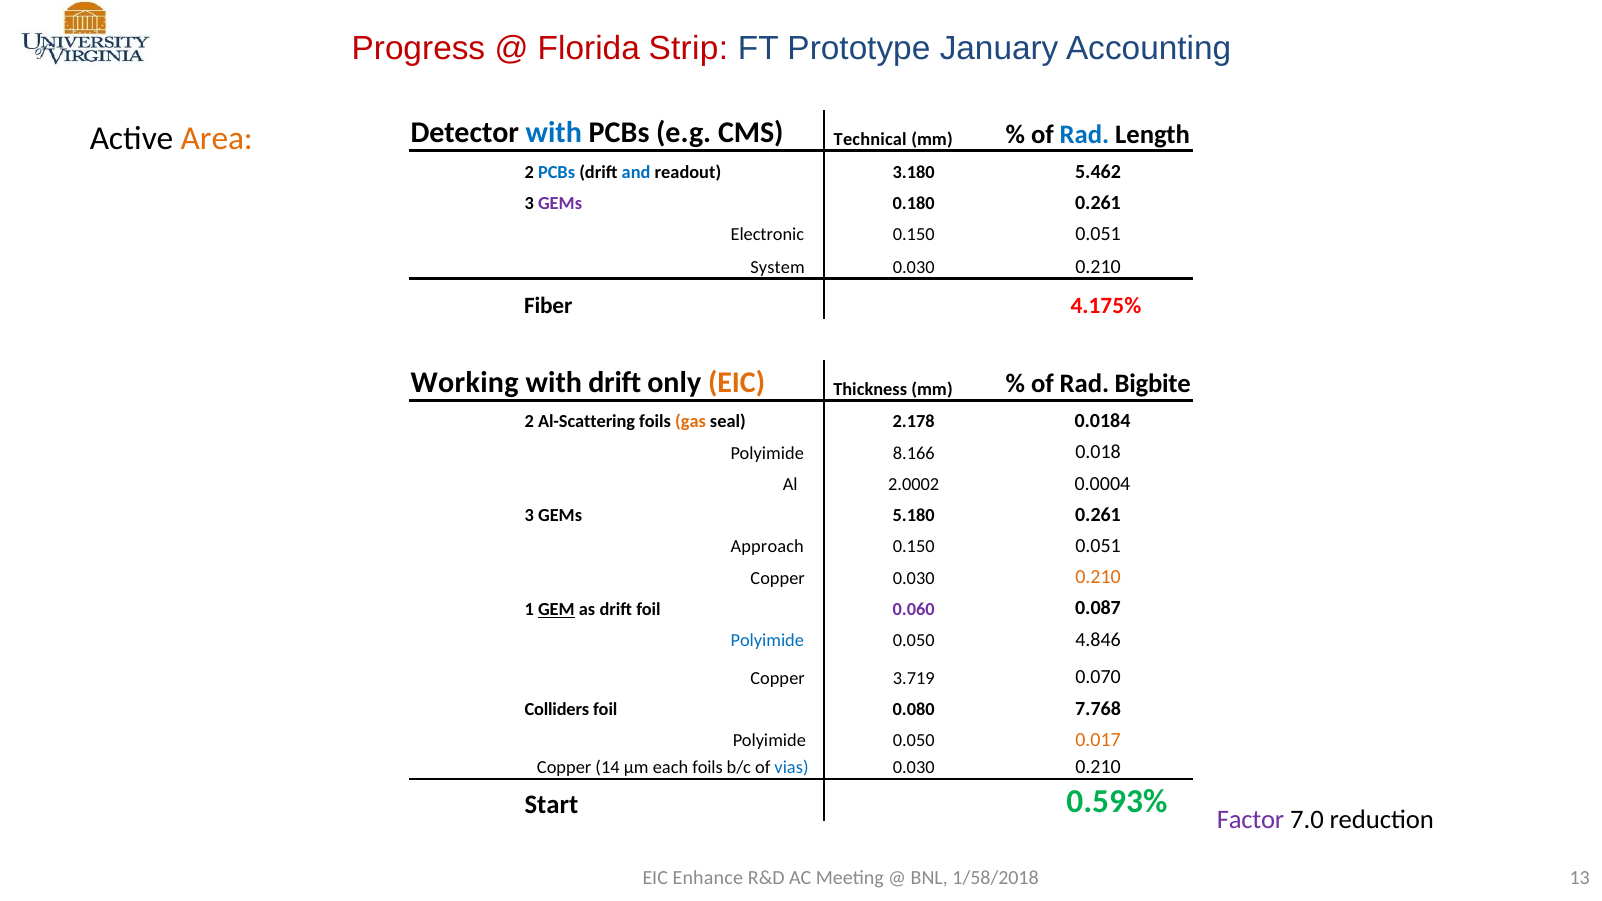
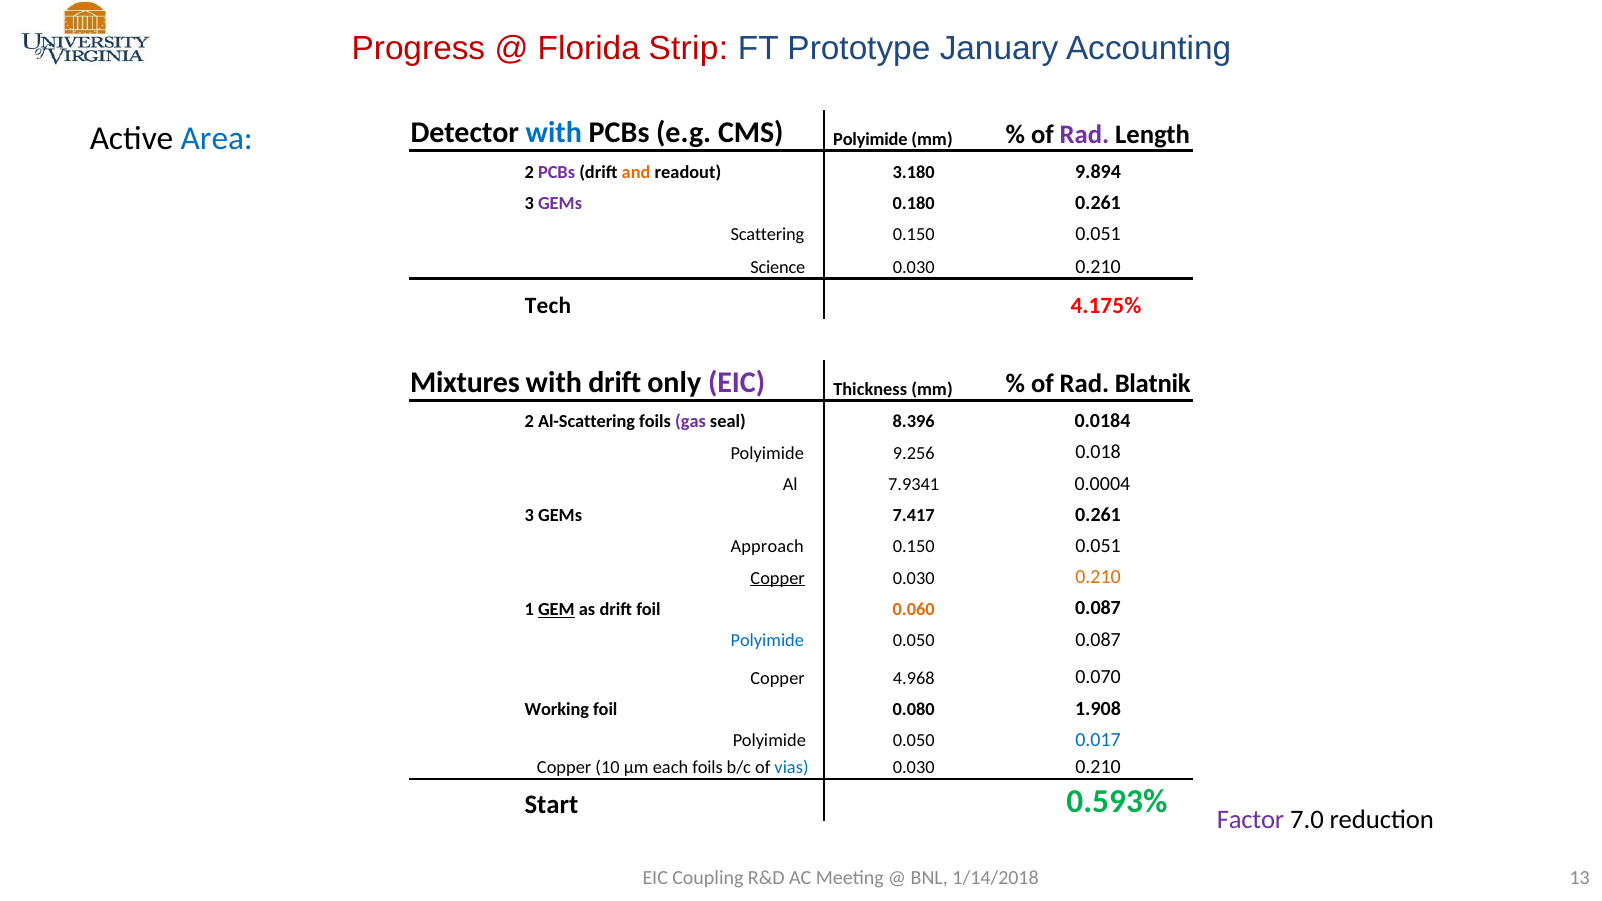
CMS Technical: Technical -> Polyimide (870, 140)
Rad colour: blue -> purple (1084, 135)
Area colour: orange -> blue (217, 138)
PCBs colour: blue -> purple (557, 173)
and colour: blue -> orange (636, 173)
5.462: 5.462 -> 9.894 (1098, 172)
Electronic: Electronic -> Scattering (767, 235)
System: System -> Science (778, 268)
Fiber: Fiber -> Tech (548, 306)
Working: Working -> Mixtures (465, 382)
EIC colour: orange -> purple (737, 382)
Bigbite: Bigbite -> Blatnik (1153, 384)
gas colour: orange -> purple (691, 422)
2.178: 2.178 -> 8.396 (914, 422)
8.166: 8.166 -> 9.256 (914, 453)
2.0002: 2.0002 -> 7.9341 (914, 484)
5.180: 5.180 -> 7.417 (914, 516)
Copper underline: none -> present (778, 578)
0.060 colour: purple -> orange (914, 609)
0.050 4.846: 4.846 -> 0.087 (1098, 640)
3.719: 3.719 -> 4.968 (914, 678)
Colliders: Colliders -> Working (557, 710)
7.768: 7.768 -> 1.908 (1098, 709)
0.017 colour: orange -> blue (1098, 740)
14: 14 -> 10 (608, 768)
Enhance: Enhance -> Coupling (708, 878)
1/58/2018: 1/58/2018 -> 1/14/2018 (996, 878)
